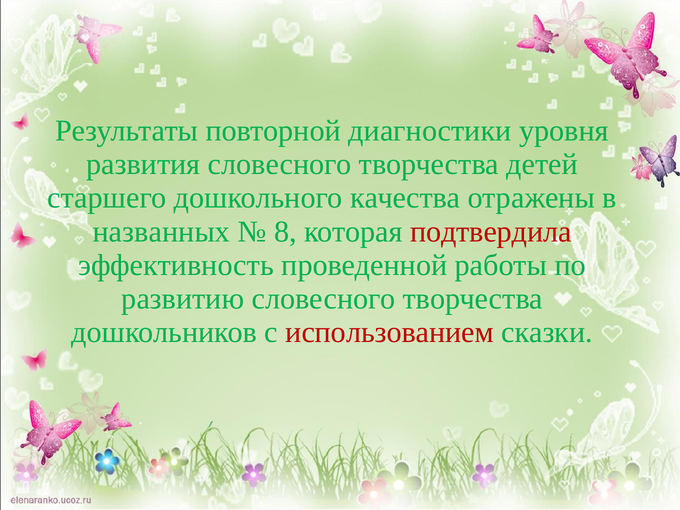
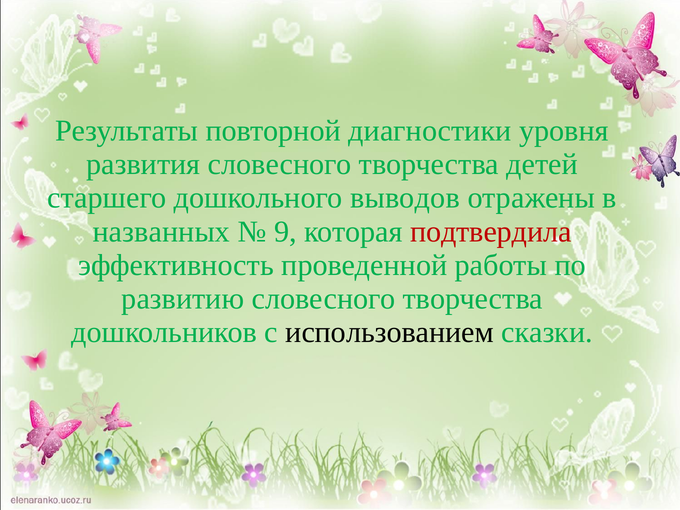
качества: качества -> выводов (405, 198)
8: 8 -> 9 (285, 232)
использованием colour: red -> black (390, 332)
